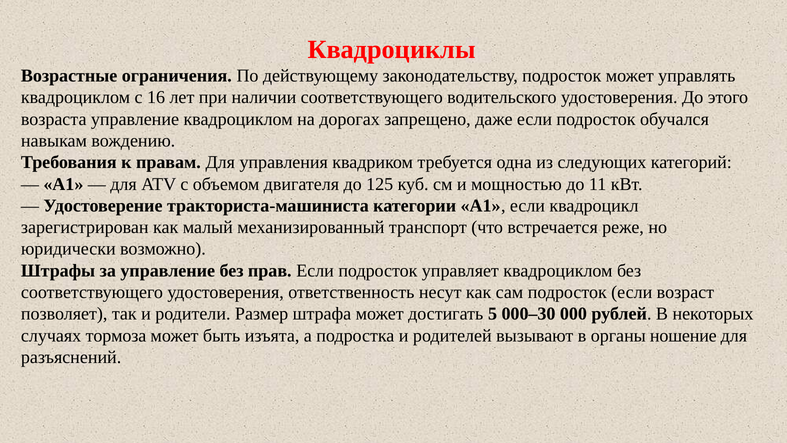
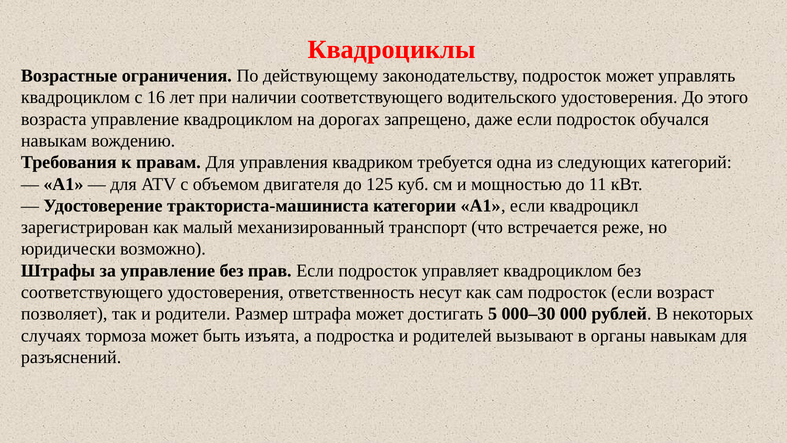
органы ношение: ношение -> навыкам (683, 335)
